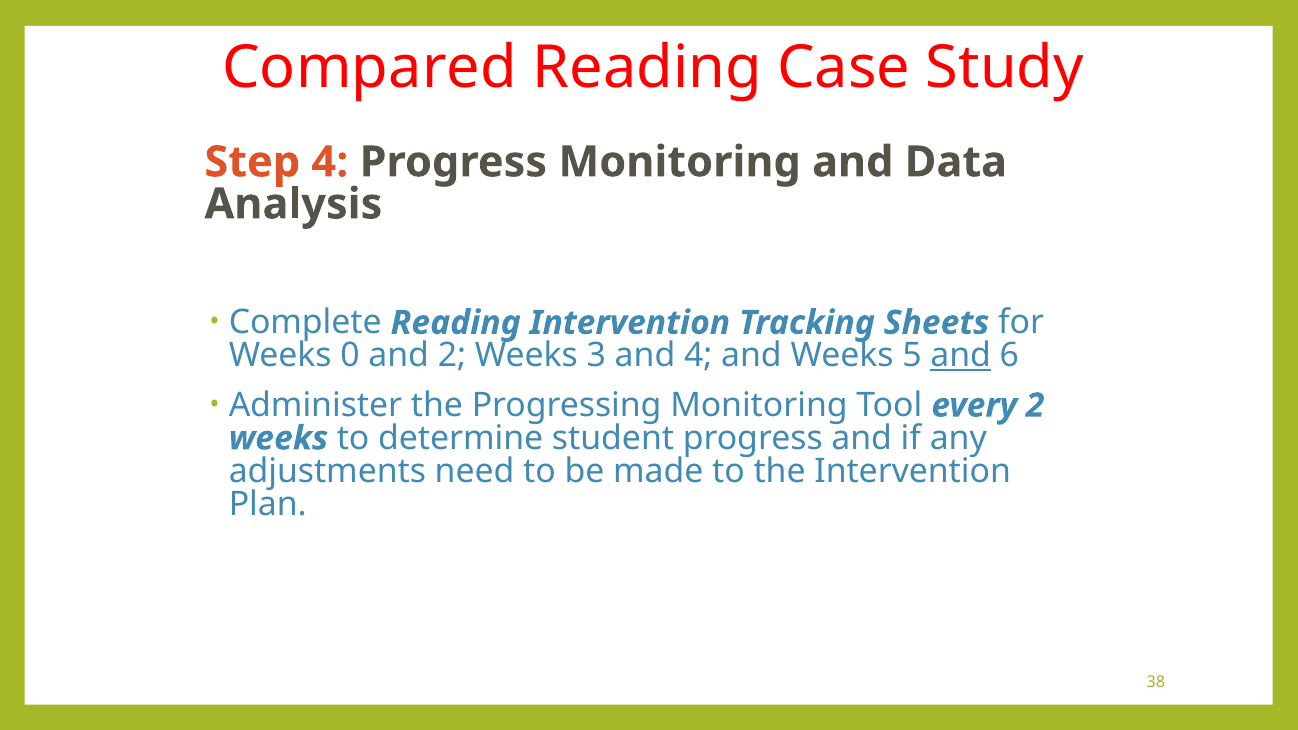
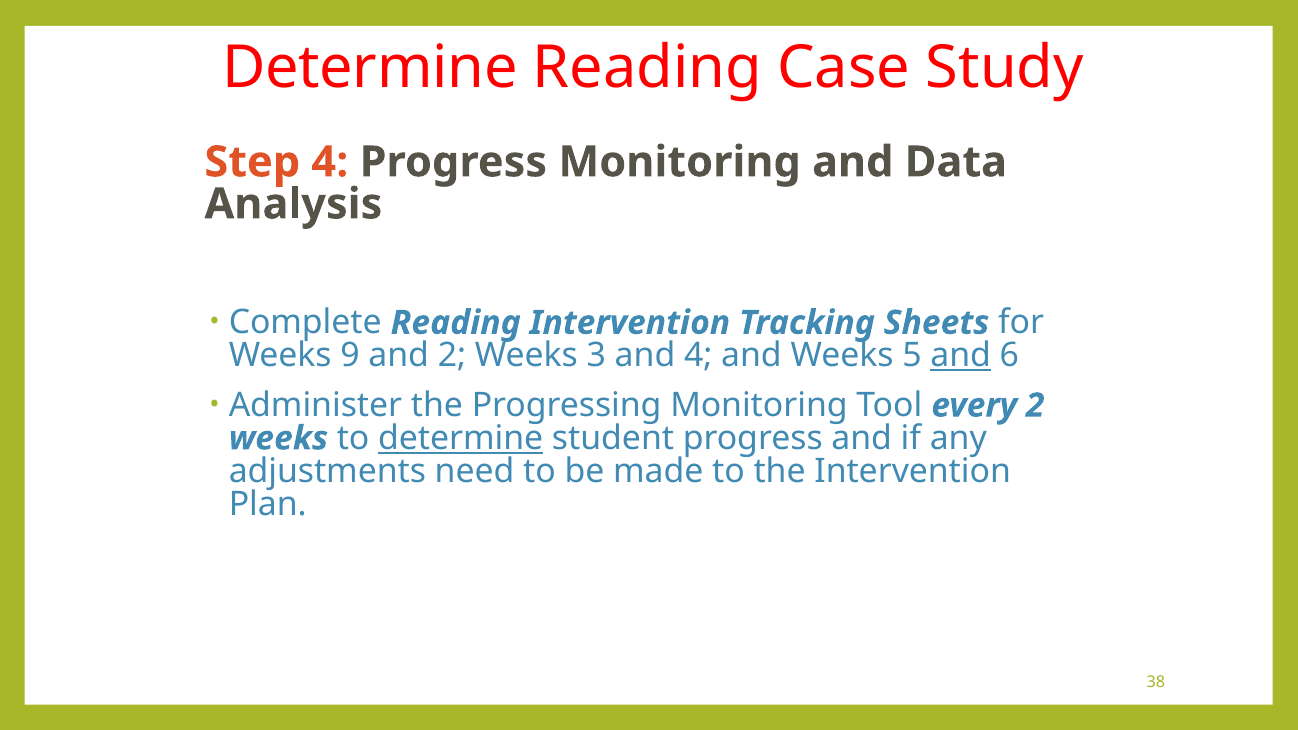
Compared: Compared -> Determine (370, 68)
0: 0 -> 9 (350, 356)
determine underline: none -> present (461, 438)
